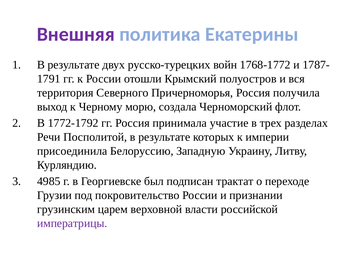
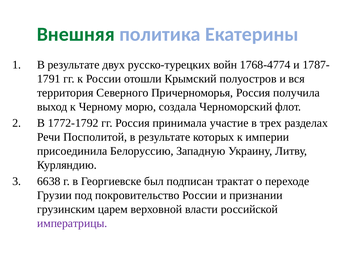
Внешняя colour: purple -> green (76, 34)
1768-1772: 1768-1772 -> 1768-4774 (265, 65)
4985: 4985 -> 6638 (49, 182)
